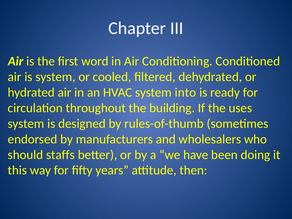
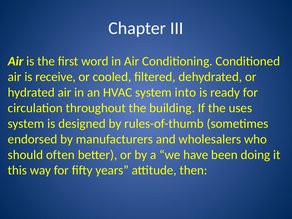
is system: system -> receive (56, 77)
staffs: staffs -> often (60, 155)
